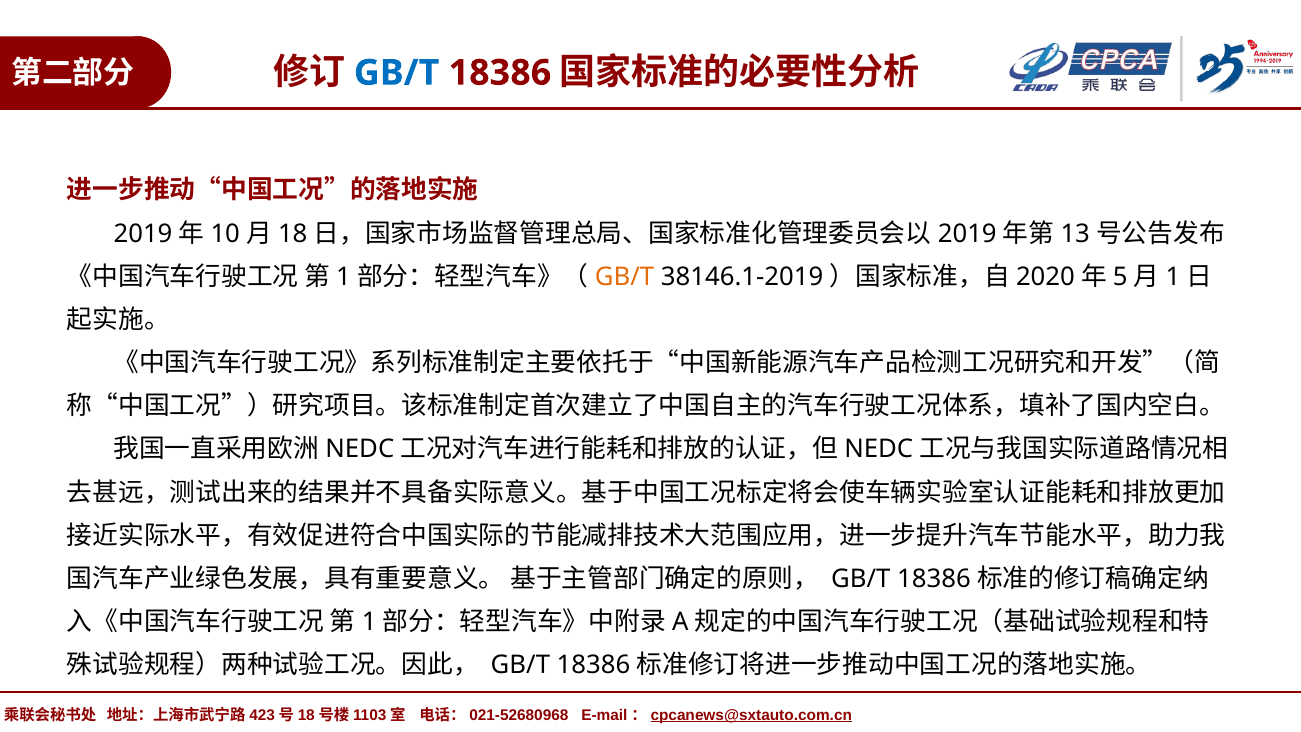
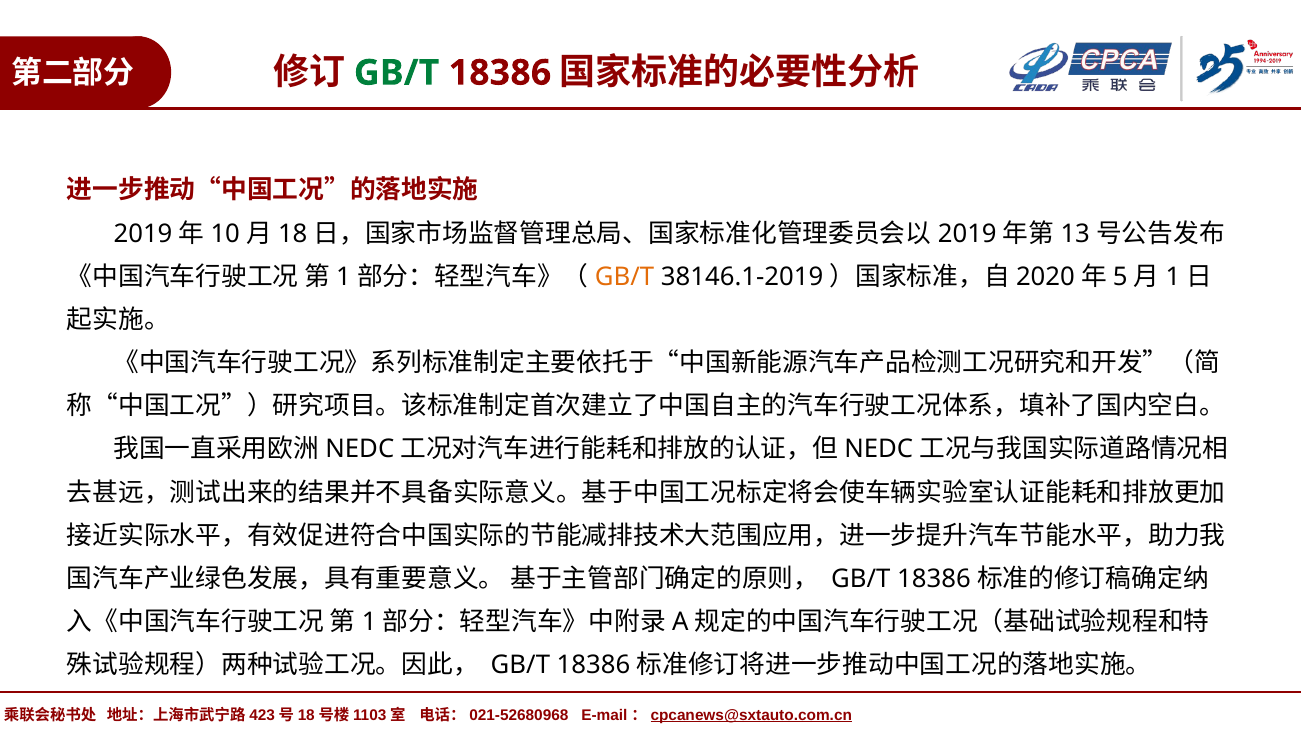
GB/T colour: blue -> green (397, 73)
